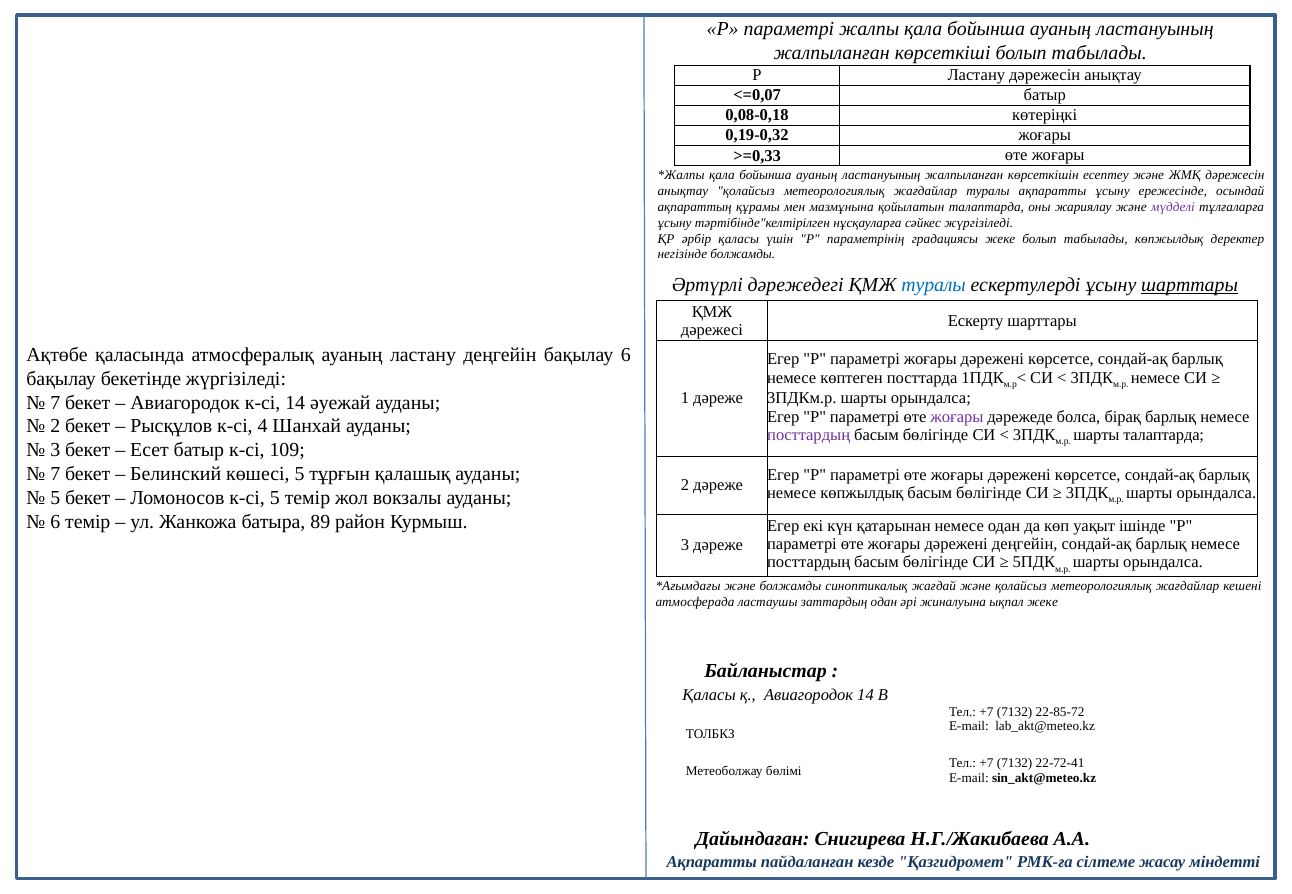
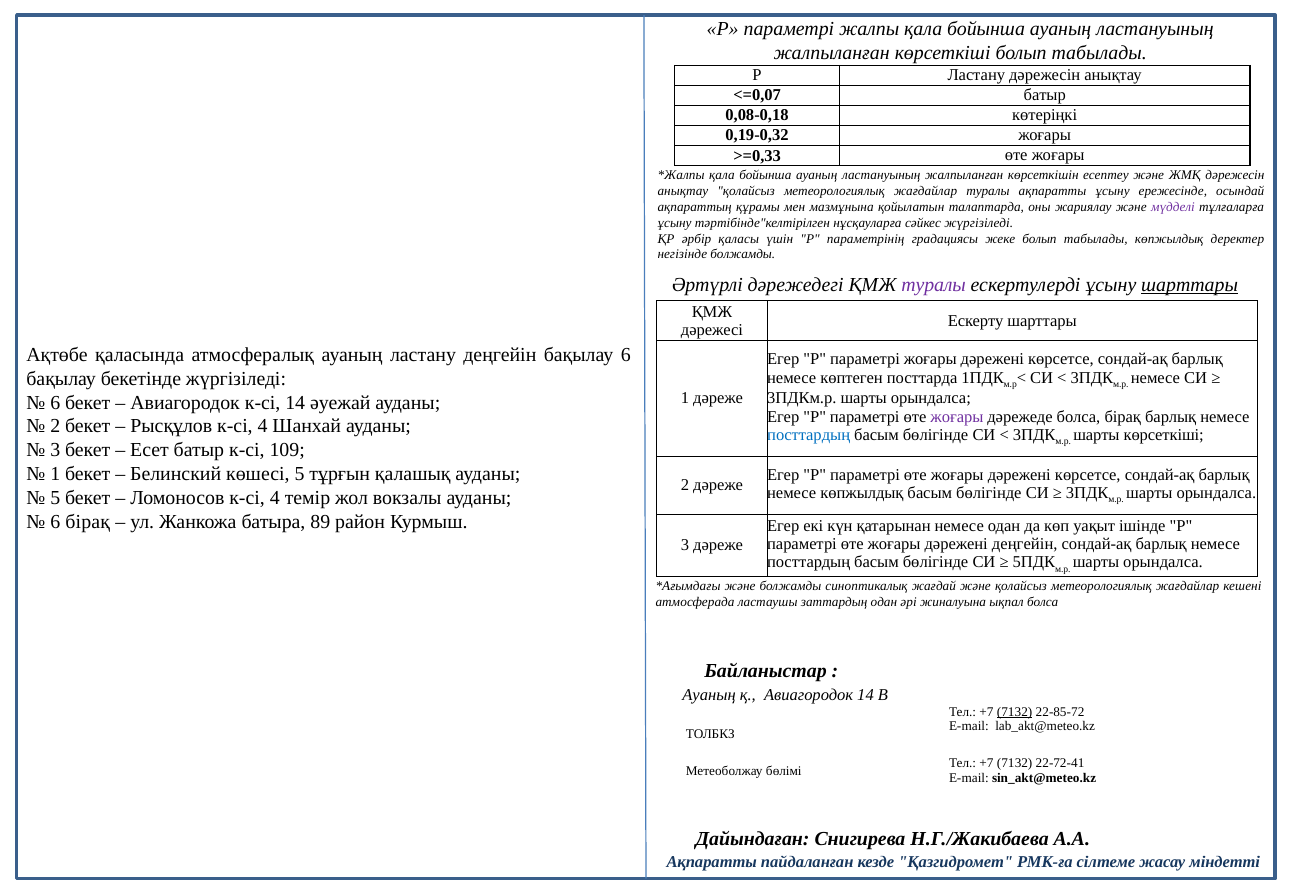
туралы colour: blue -> purple (934, 285)
7: 7 -> 6 (55, 403)
посттардың colour: purple -> blue (809, 435)
шарты талаптарда: талаптарда -> көрсеткіші (1164, 435)
7: 7 -> 1 (55, 474)
Ломоносов к-сі 5: 5 -> 4 (275, 498)
6 темір: темір -> бірақ (88, 522)
ықпал жеке: жеке -> болса (1043, 602)
Қаласы: Қаласы -> Ауаның (709, 696)
7132 underline: none -> present (1015, 712)
